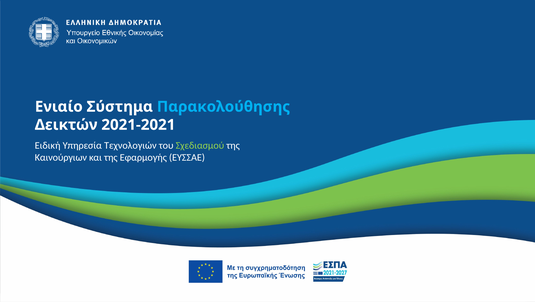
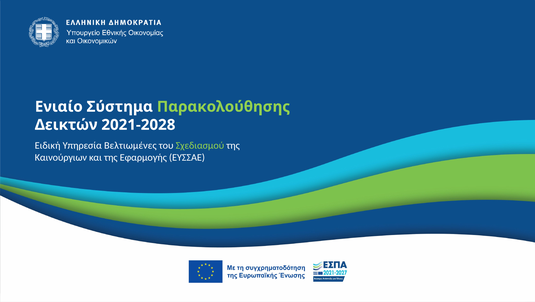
Παρακολούθησης colour: light blue -> light green (223, 107)
2021-2021: 2021-2021 -> 2021-2028 (138, 125)
Τεχνολογιών: Τεχνολογιών -> Βελτιωμένες (130, 146)
